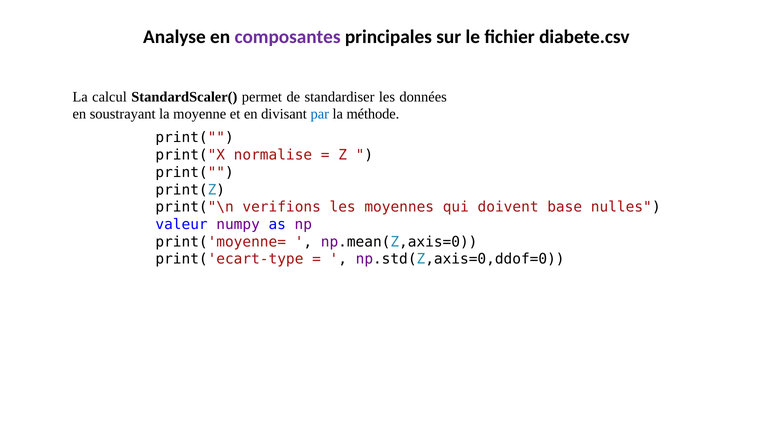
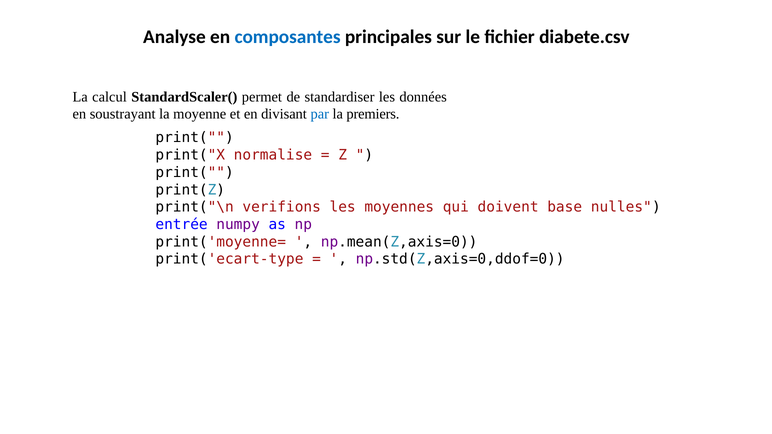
composantes colour: purple -> blue (288, 37)
méthode: méthode -> premiers (373, 114)
valeur: valeur -> entrée (182, 225)
